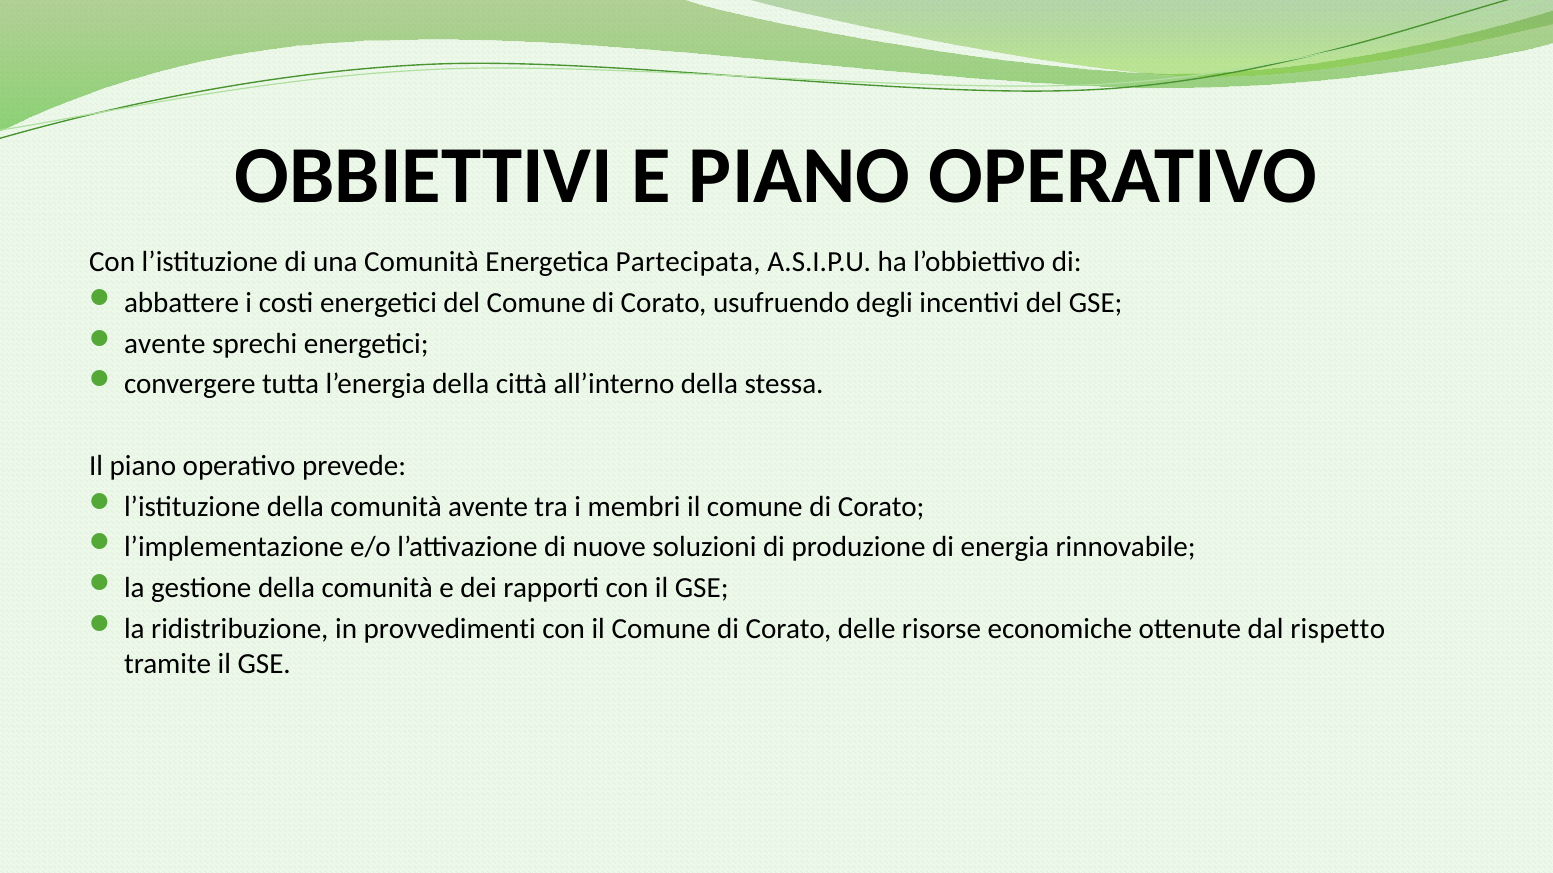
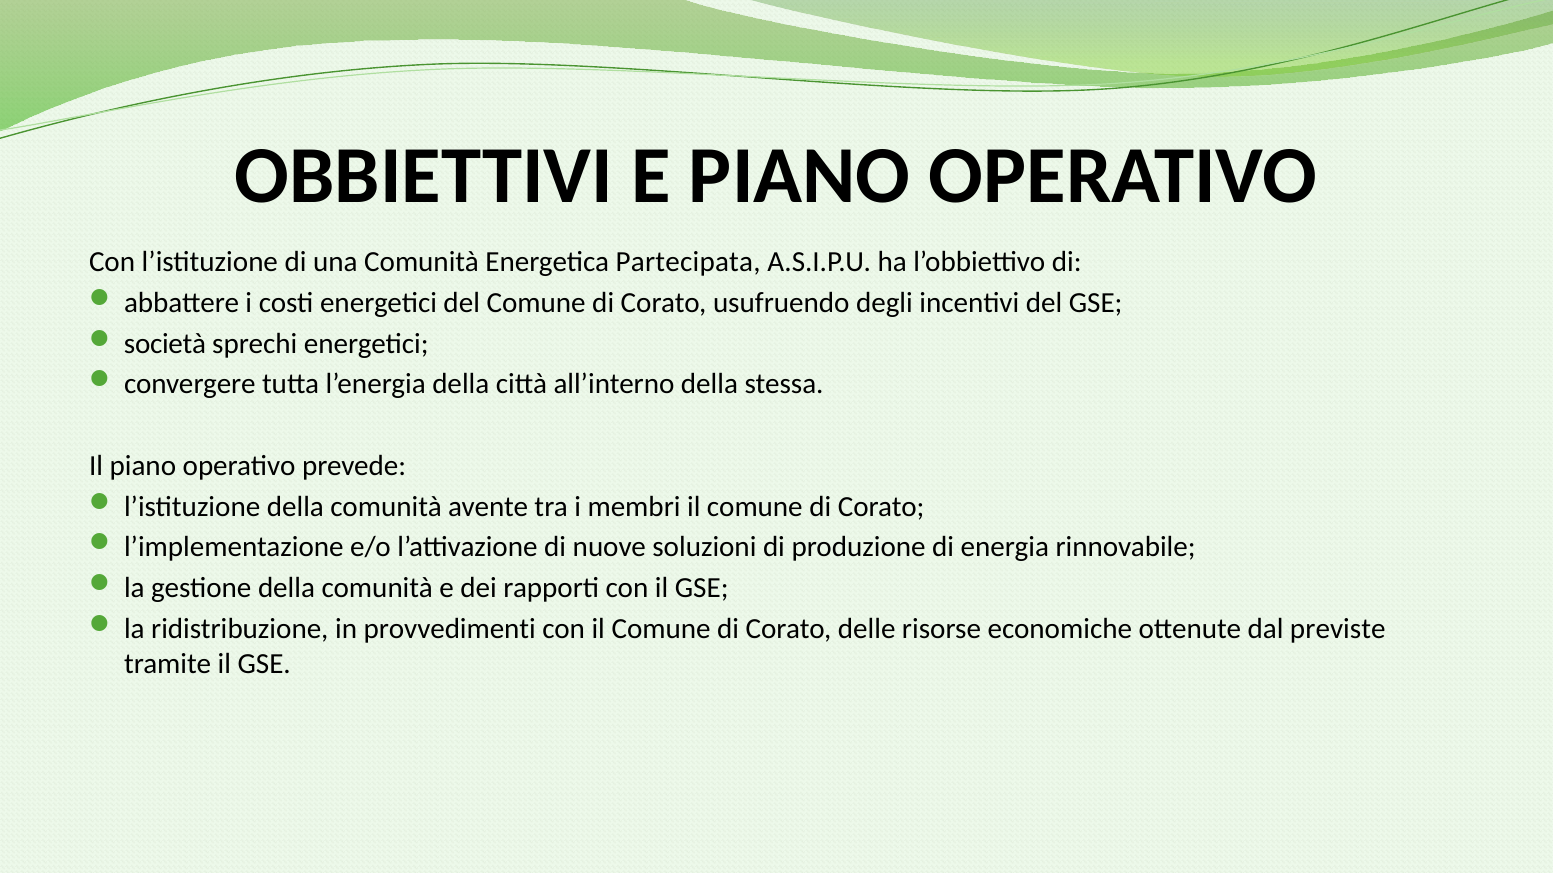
avente: avente -> società (165, 344)
rispetto: rispetto -> previste (1338, 629)
